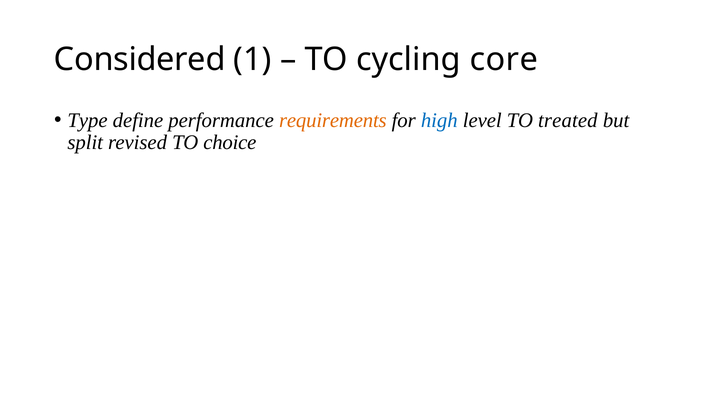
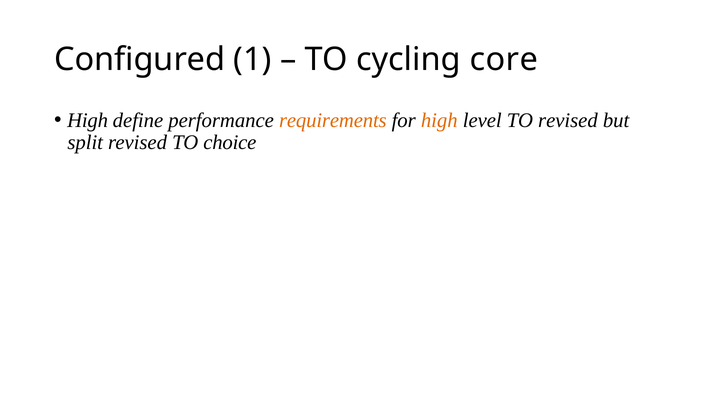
Considered: Considered -> Configured (140, 60)
Type: Type -> High (88, 120)
high colour: blue -> orange (439, 120)
TO treated: treated -> revised (568, 120)
